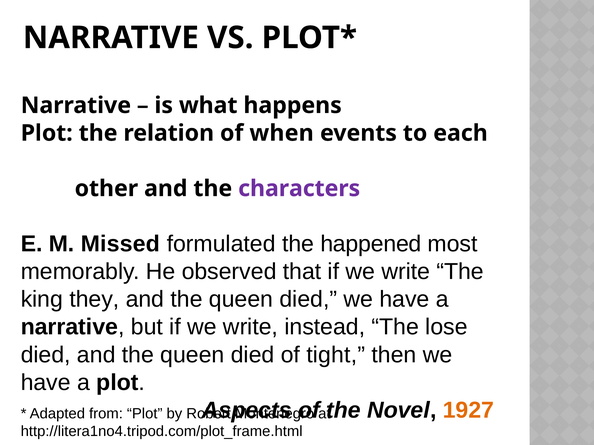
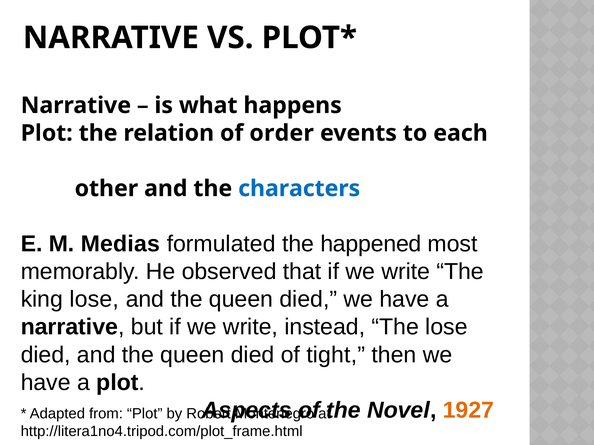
when: when -> order (282, 133)
characters colour: purple -> blue (299, 189)
Missed: Missed -> Medias (120, 244)
king they: they -> lose (94, 300)
